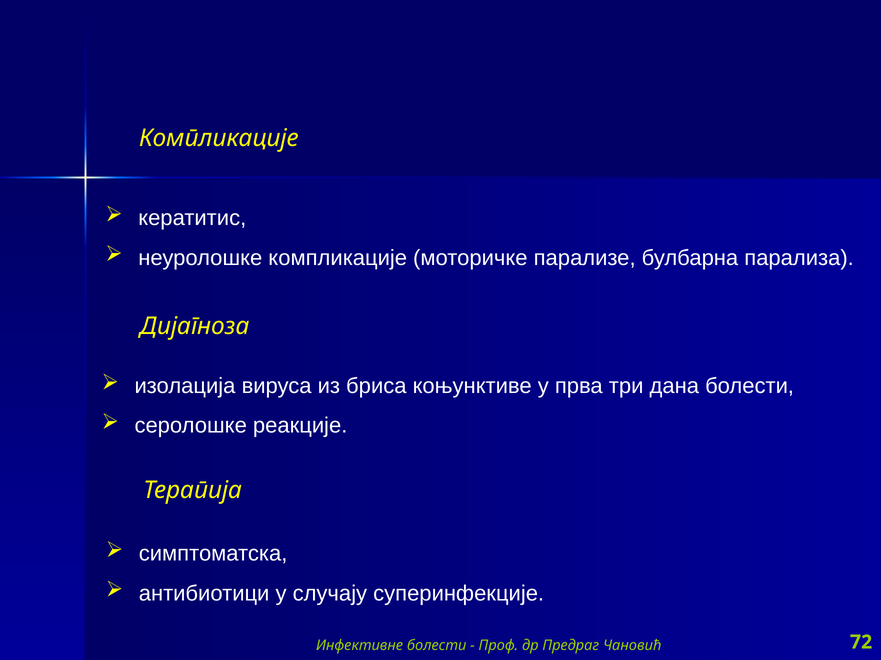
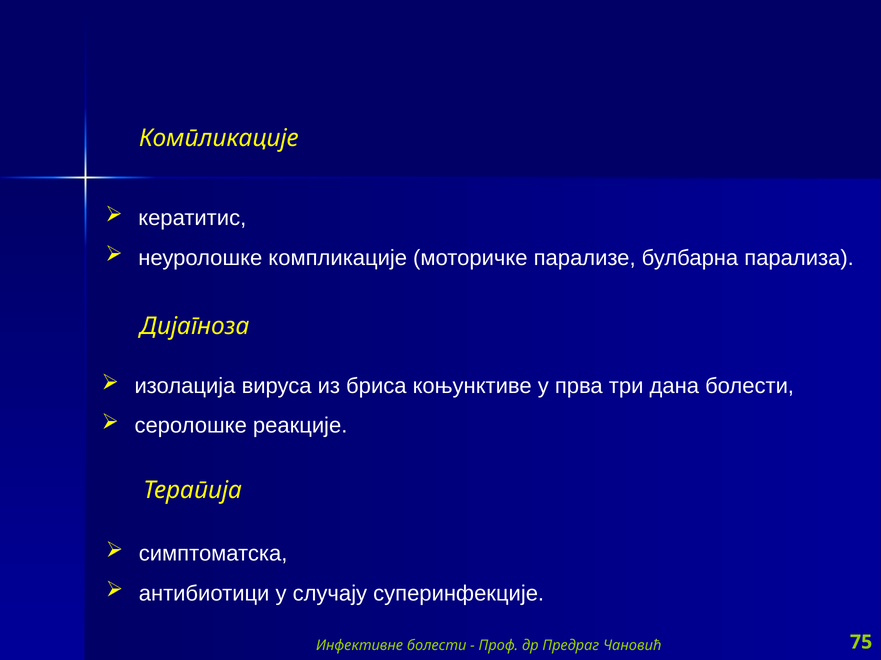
72: 72 -> 75 (861, 643)
